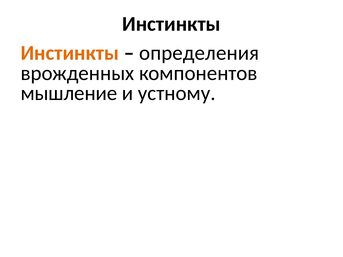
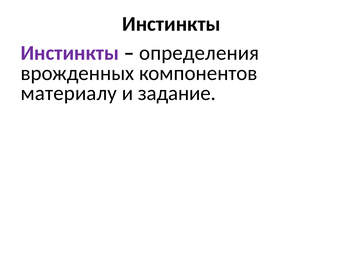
Инстинкты colour: orange -> purple (70, 53)
мышление: мышление -> материалу (69, 93)
устному: устному -> задание (177, 93)
